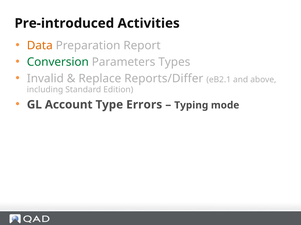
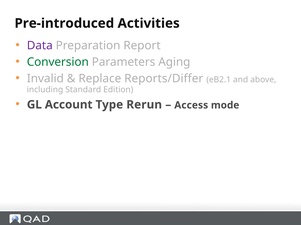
Data colour: orange -> purple (40, 46)
Types: Types -> Aging (174, 62)
Errors: Errors -> Rerun (144, 105)
Typing: Typing -> Access (191, 106)
